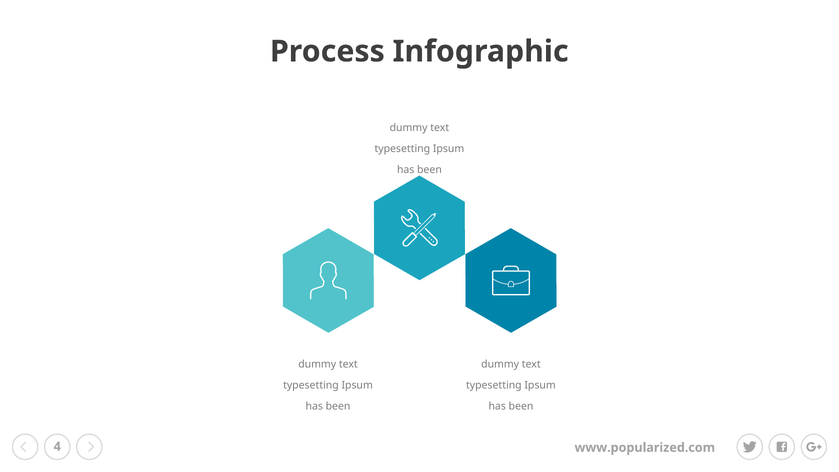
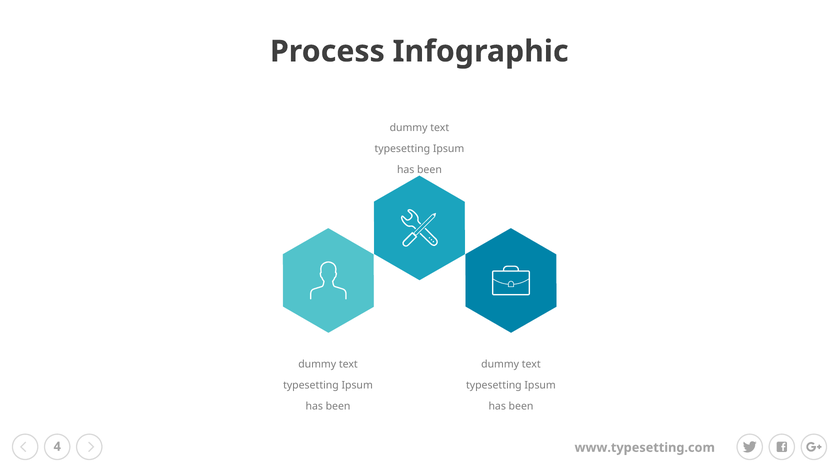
www.popularized.com: www.popularized.com -> www.typesetting.com (645, 448)
